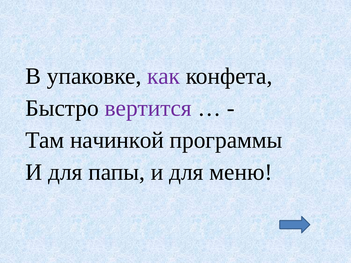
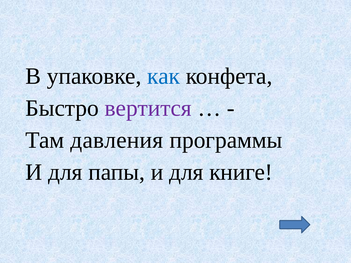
как colour: purple -> blue (164, 76)
начинкой: начинкой -> давления (117, 140)
меню: меню -> книге (241, 172)
